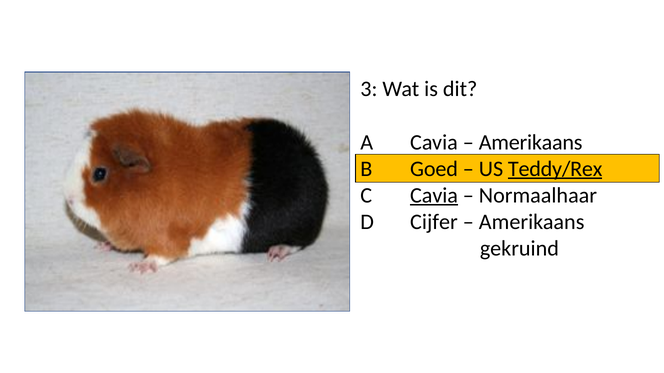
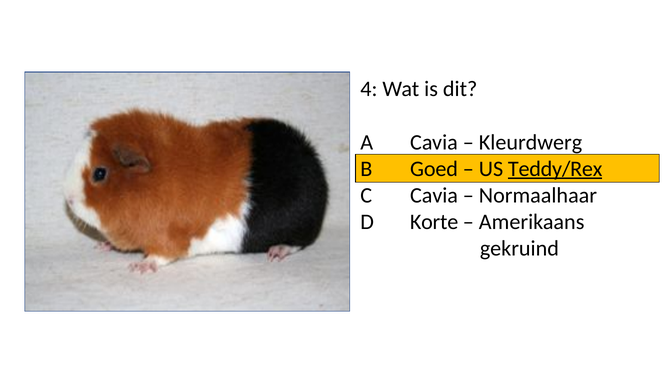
3: 3 -> 4 (369, 89)
Amerikaans: Amerikaans -> Kleurdwerg (531, 142)
Cavia underline: present -> none (434, 196)
Cijfer: Cijfer -> Korte (434, 222)
